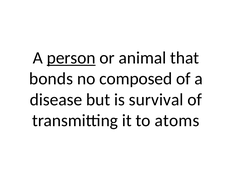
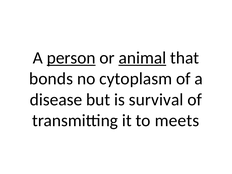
animal underline: none -> present (142, 58)
composed: composed -> cytoplasm (136, 79)
atoms: atoms -> meets (177, 120)
